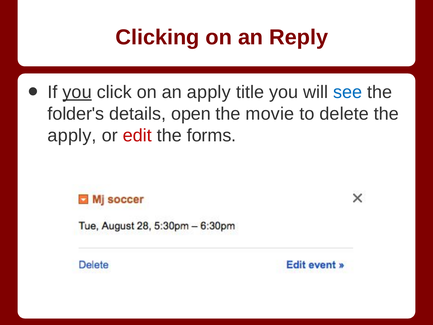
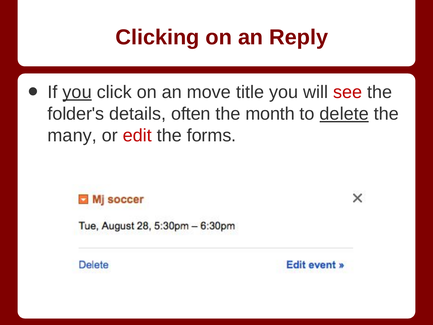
an apply: apply -> move (209, 92)
see colour: blue -> red (348, 92)
open: open -> often (191, 114)
movie: movie -> month (270, 114)
delete underline: none -> present (344, 114)
apply: apply -> many (72, 135)
